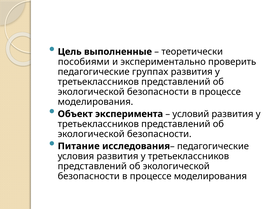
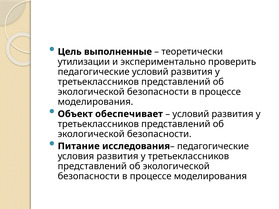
пособиями: пособиями -> утилизации (84, 62)
педагогические группах: группах -> условий (150, 72)
эксперимента: эксперимента -> обеспечивает (129, 114)
